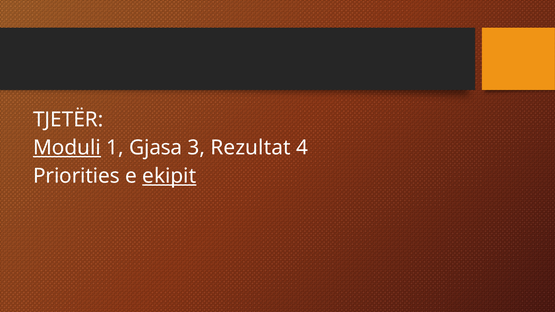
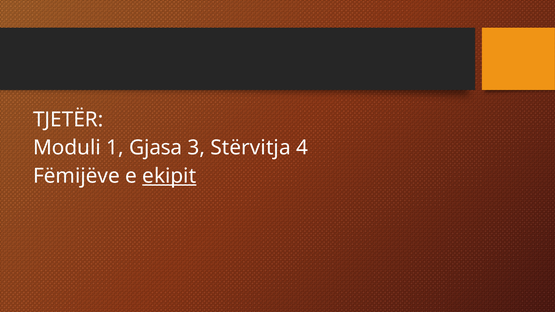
Moduli underline: present -> none (67, 148)
Rezultat: Rezultat -> Stërvitja (251, 148)
Priorities: Priorities -> Fëmijëve (76, 176)
